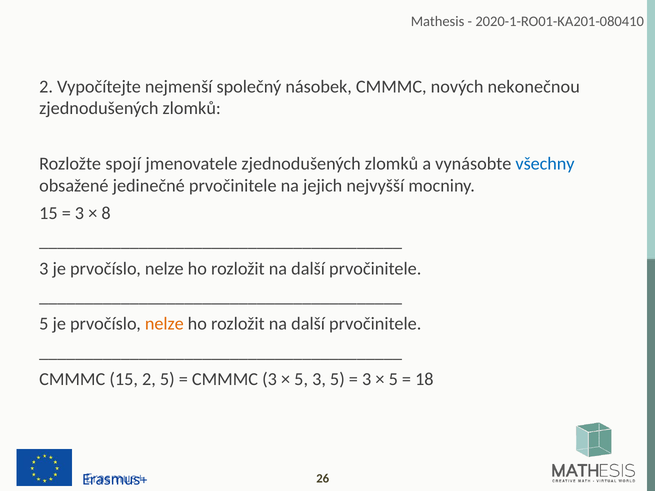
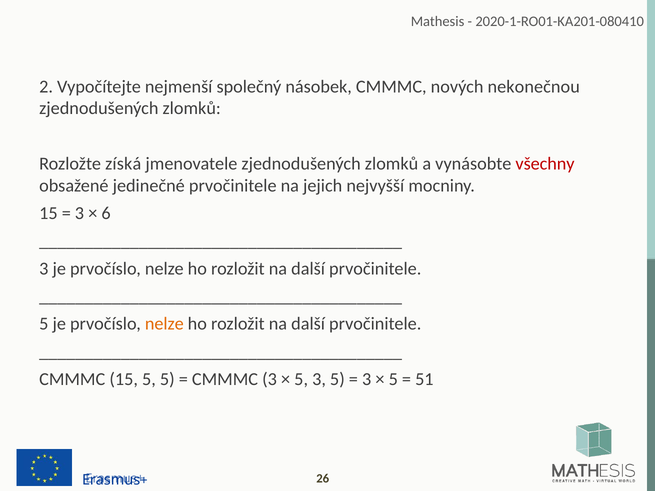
spojí: spojí -> získá (123, 164)
všechny colour: blue -> red (545, 164)
8: 8 -> 6 (106, 213)
15 2: 2 -> 5 (149, 379)
18: 18 -> 51 (424, 379)
